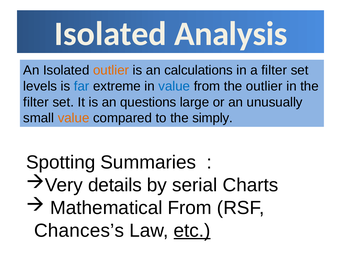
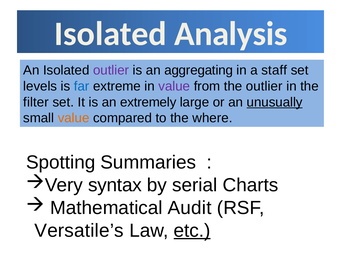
outlier colour: orange -> purple (111, 70)
calculations: calculations -> aggregating (199, 70)
a filter: filter -> staff (274, 70)
value colour: blue -> purple (174, 86)
questions: questions -> extremely (148, 102)
unusually underline: none -> present (275, 102)
simply: simply -> where (212, 118)
details: details -> syntax (115, 185)
Mathematical From: From -> Audit (190, 208)
Chances’s: Chances’s -> Versatile’s (79, 230)
